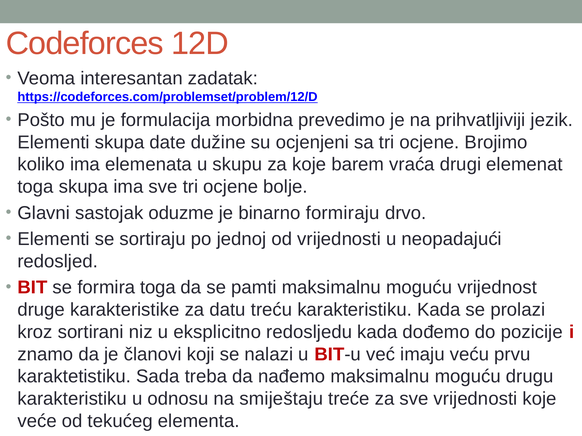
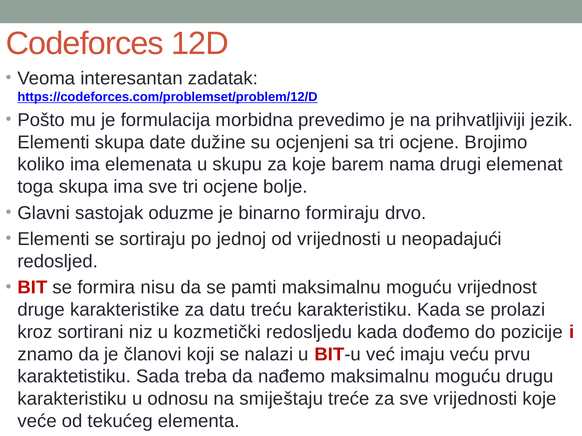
vraća: vraća -> nama (412, 165)
formira toga: toga -> nisu (158, 288)
eksplicitno: eksplicitno -> kozmetički (217, 332)
